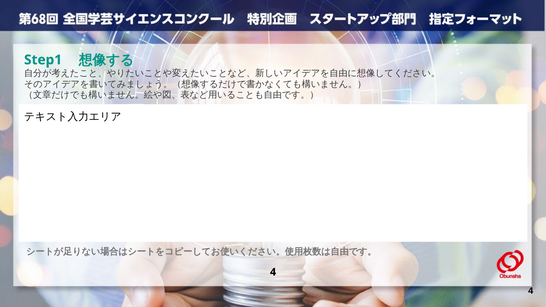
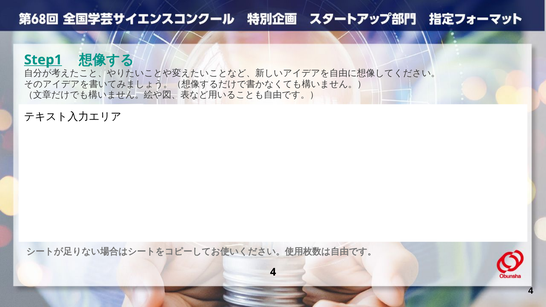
Step1 underline: none -> present (43, 60)
